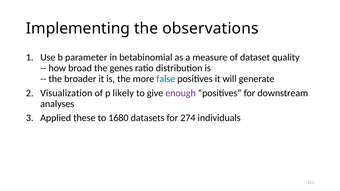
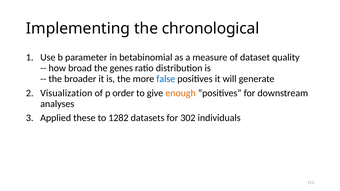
observations: observations -> chronological (211, 29)
likely: likely -> order (123, 93)
enough colour: purple -> orange (181, 93)
1680: 1680 -> 1282 (118, 118)
274: 274 -> 302 (188, 118)
